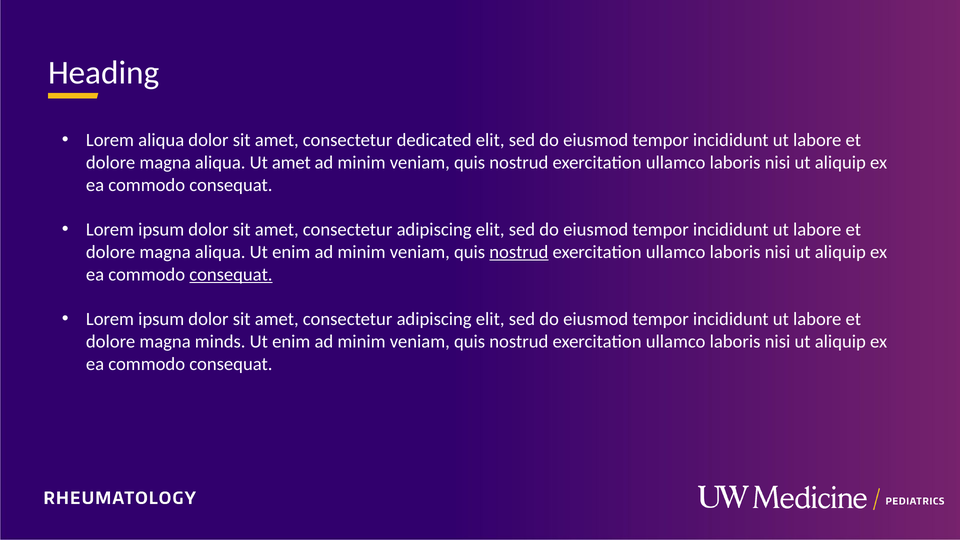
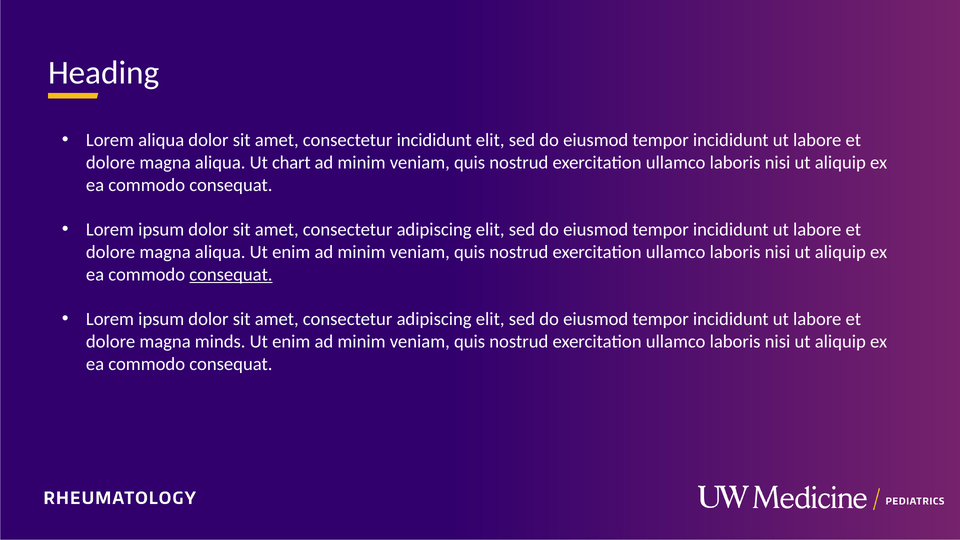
consectetur dedicated: dedicated -> incididunt (434, 140)
Ut amet: amet -> chart (291, 163)
nostrud underline: present -> none (519, 252)
